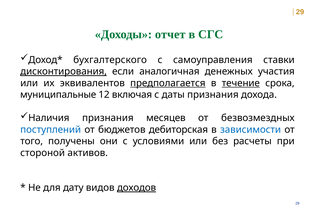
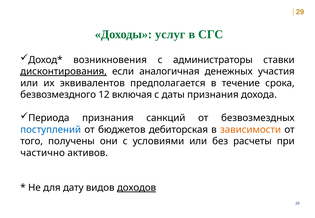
отчет: отчет -> услуг (170, 34)
бухгалтерского: бухгалтерского -> возникновения (110, 60)
самоуправления: самоуправления -> администраторы (213, 60)
предполагается underline: present -> none (168, 83)
течение underline: present -> none (241, 83)
муниципальные: муниципальные -> безвозмездного (58, 95)
Наличия: Наличия -> Периода (49, 118)
месяцев: месяцев -> санкций (166, 118)
зависимости colour: blue -> orange (251, 130)
стороной: стороной -> частично (43, 153)
